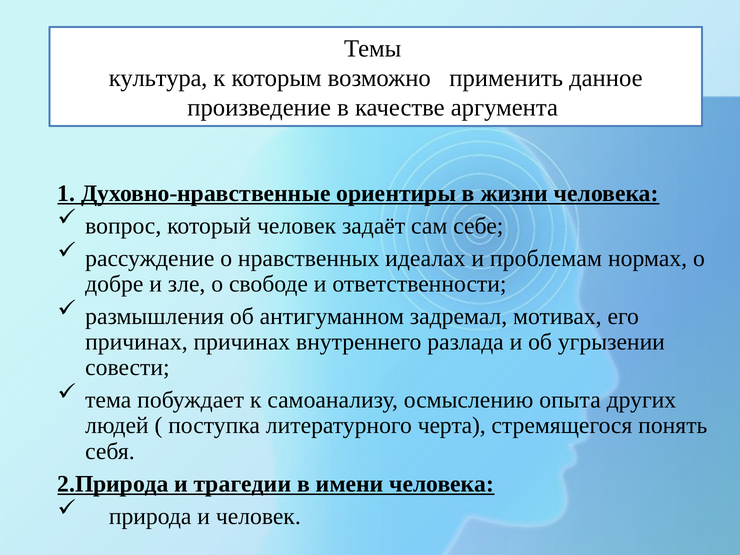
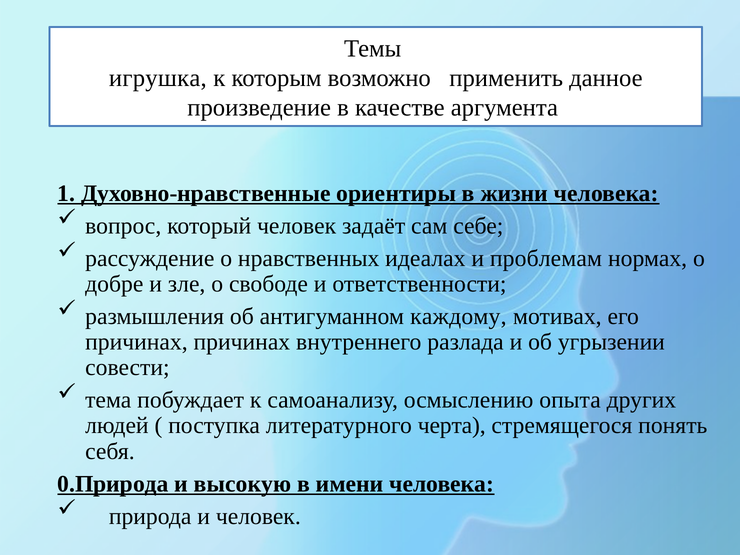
культура: культура -> игрушка (158, 78)
задремал: задремал -> каждому (458, 317)
2.Природа: 2.Природа -> 0.Природа (113, 484)
трагедии: трагедии -> высокую (242, 484)
